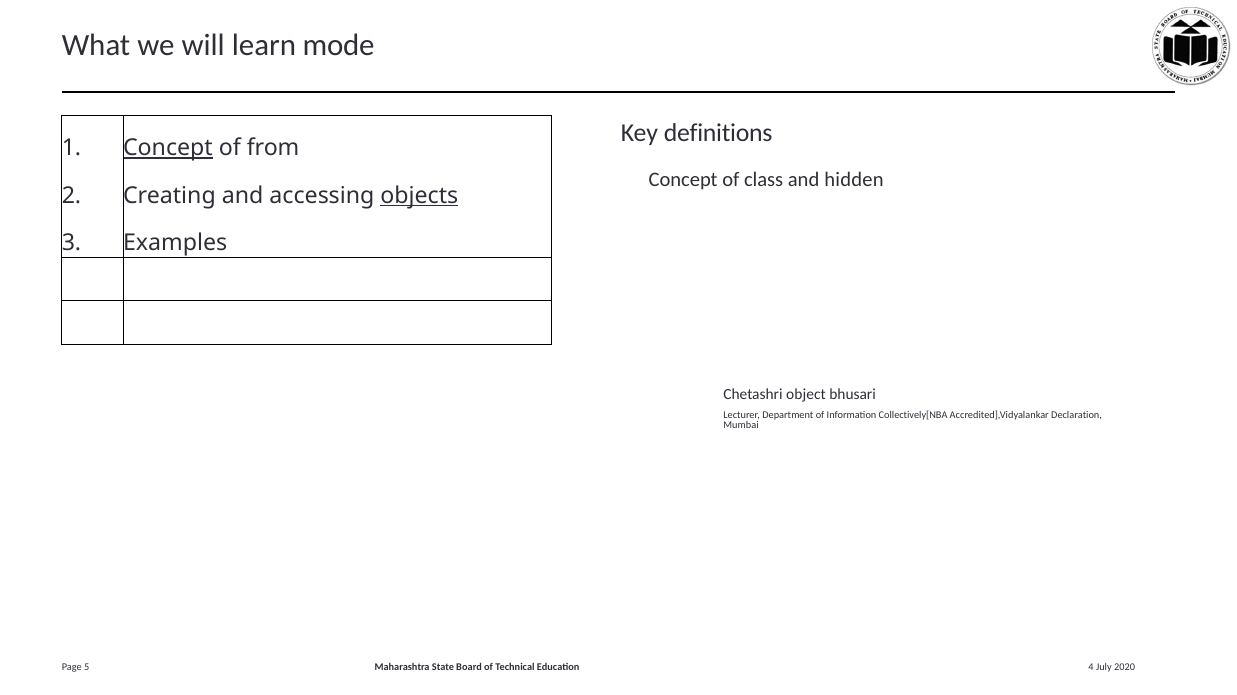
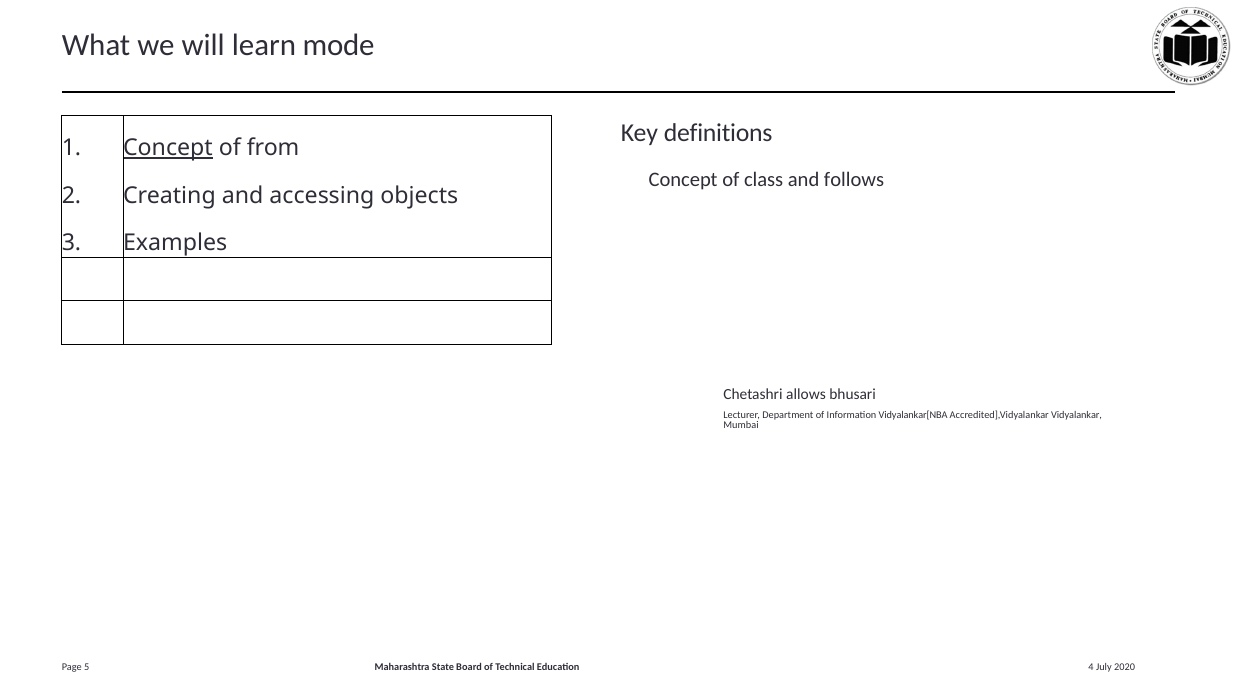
hidden: hidden -> follows (854, 180)
objects underline: present -> none (419, 196)
object: object -> allows (806, 395)
Collectively[NBA: Collectively[NBA -> Vidyalankar[NBA (913, 416)
Declaration: Declaration -> Vidyalankar (1077, 416)
